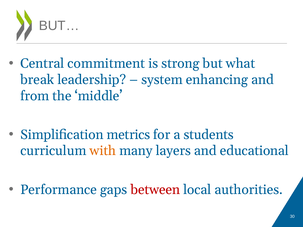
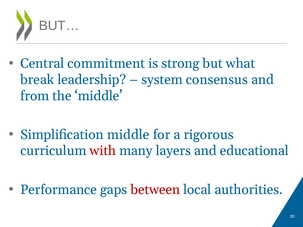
enhancing: enhancing -> consensus (217, 80)
Simplification metrics: metrics -> middle (128, 135)
students: students -> rigorous (209, 135)
with colour: orange -> red (103, 151)
